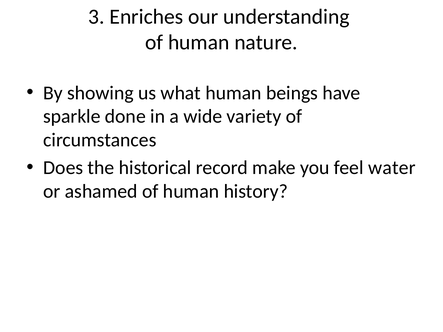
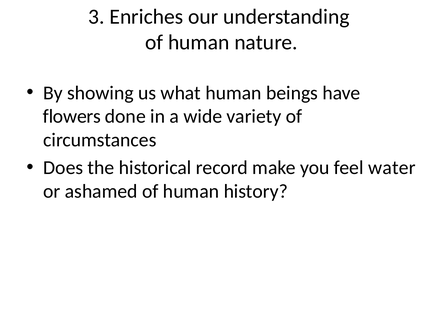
sparkle: sparkle -> flowers (72, 117)
